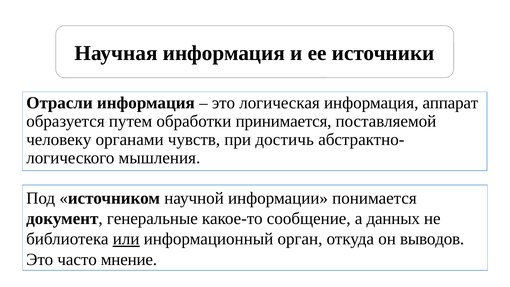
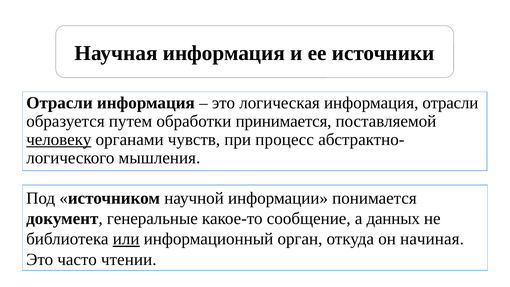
информация аппарат: аппарат -> отрасли (450, 103)
человеку underline: none -> present (59, 140)
достичь: достичь -> процесс (285, 140)
выводов: выводов -> начиная (432, 239)
мнение: мнение -> чтении (129, 259)
